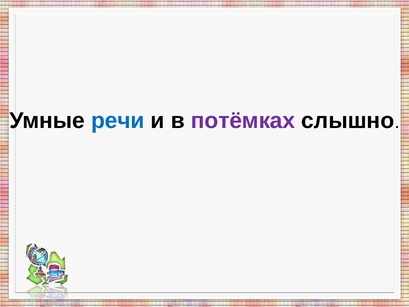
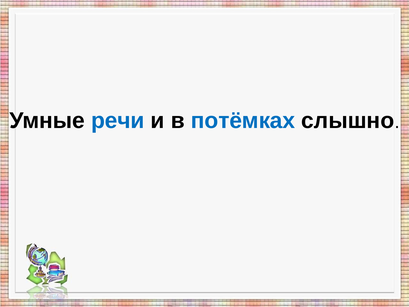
потёмках colour: purple -> blue (243, 121)
